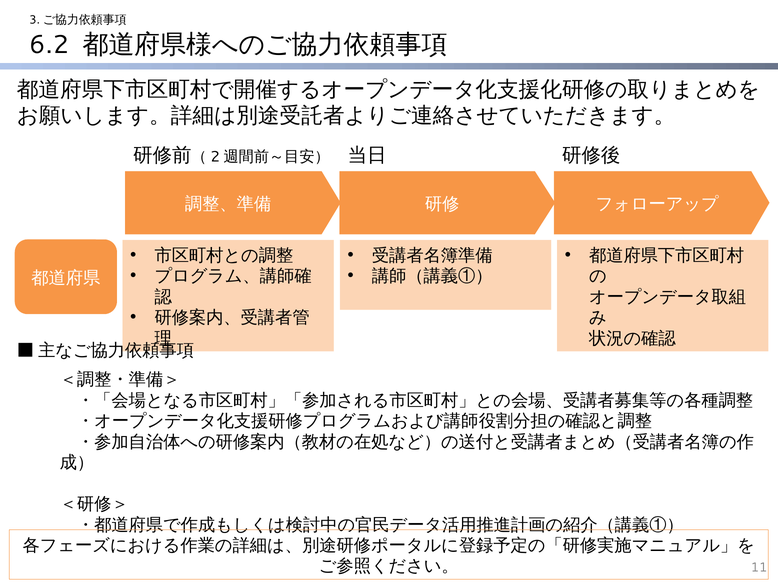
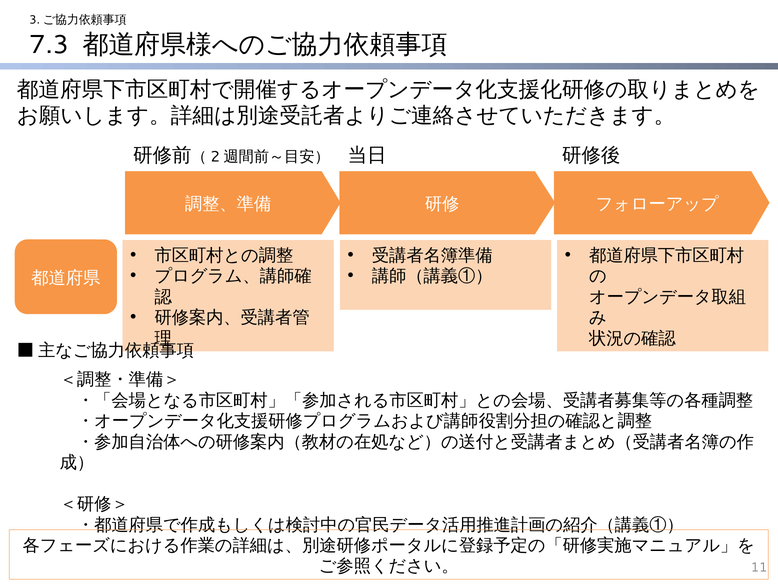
6.2: 6.2 -> 7.3 (49, 45)
